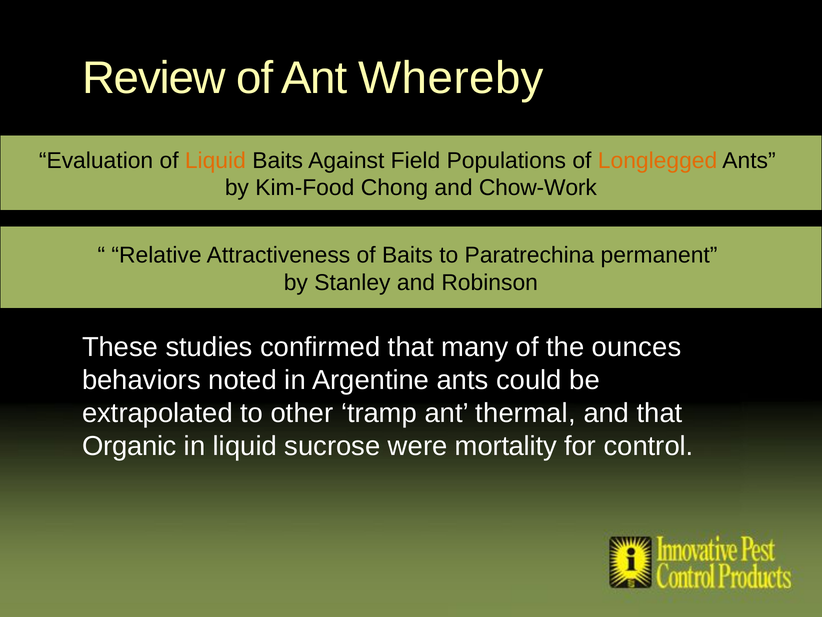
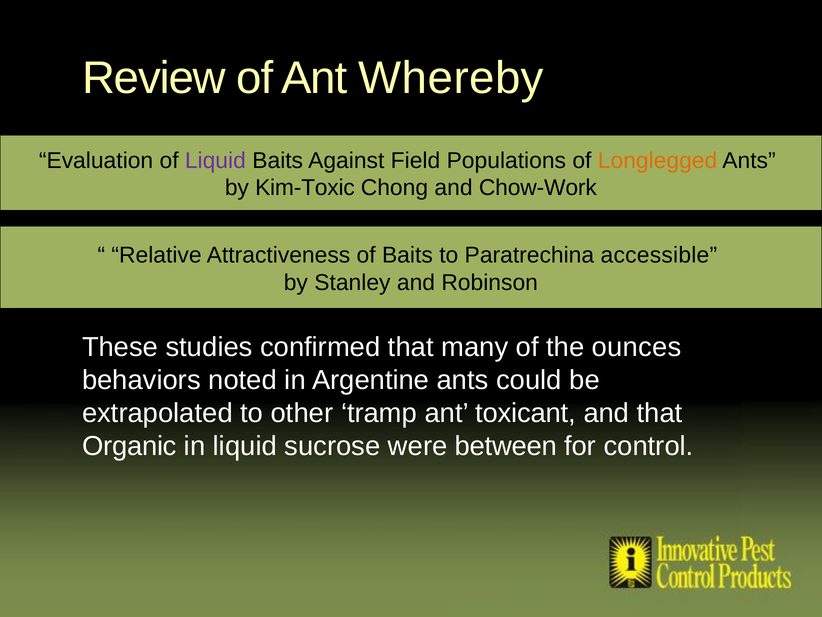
Liquid colour: orange -> purple (215, 160)
Kim-Food: Kim-Food -> Kim-Toxic (305, 188)
permanent: permanent -> accessible (659, 255)
thermal: thermal -> toxicant (526, 413)
mortality: mortality -> between (506, 446)
